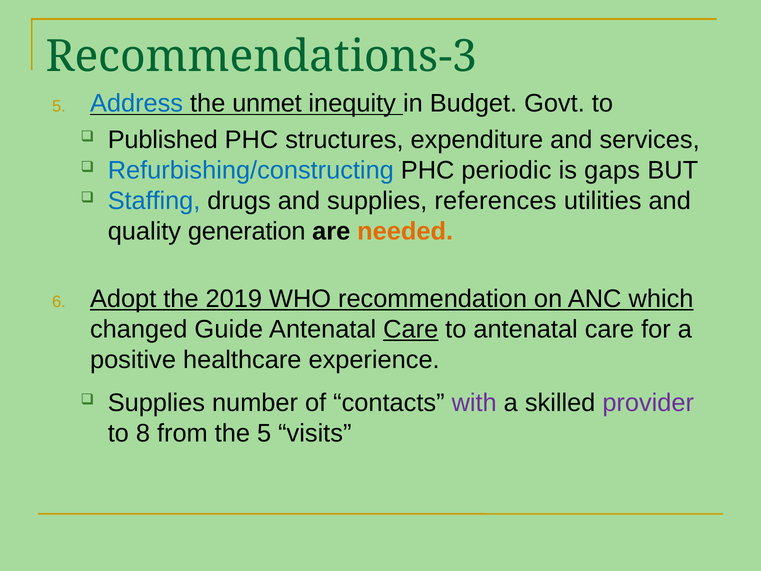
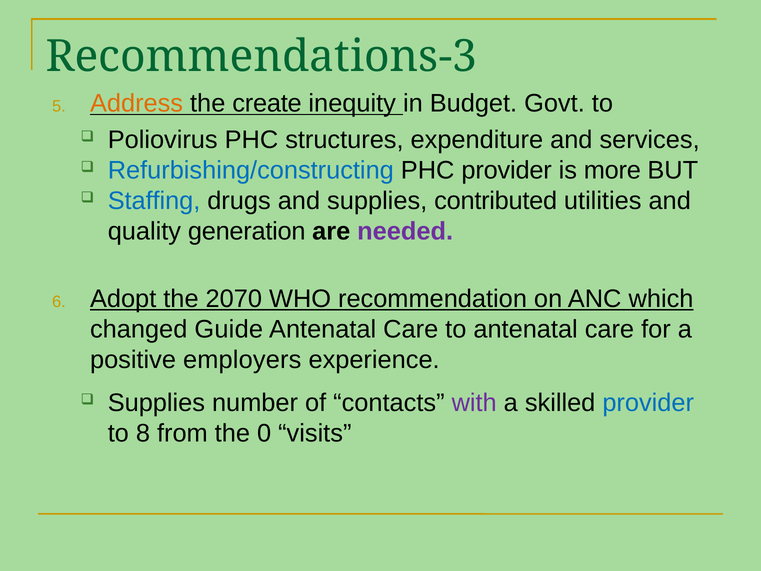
Address colour: blue -> orange (137, 103)
unmet: unmet -> create (267, 103)
Published: Published -> Poliovirus (163, 140)
PHC periodic: periodic -> provider (507, 170)
gaps: gaps -> more (612, 170)
references: references -> contributed (496, 201)
needed colour: orange -> purple (405, 231)
2019: 2019 -> 2070 (234, 299)
Care underline: present -> none (411, 329)
healthcare: healthcare -> employers (242, 359)
provider colour: purple -> blue (648, 403)
the 5: 5 -> 0 (264, 433)
